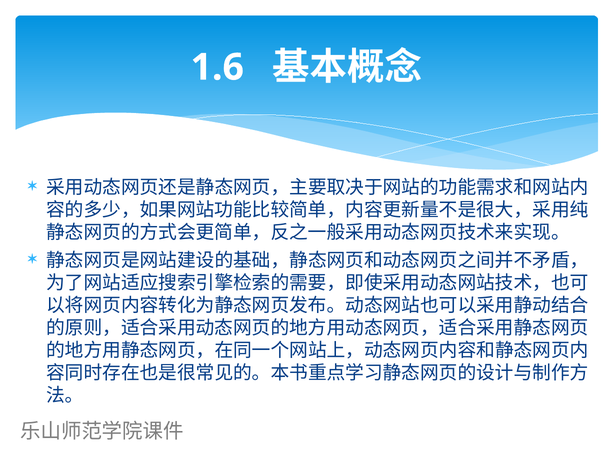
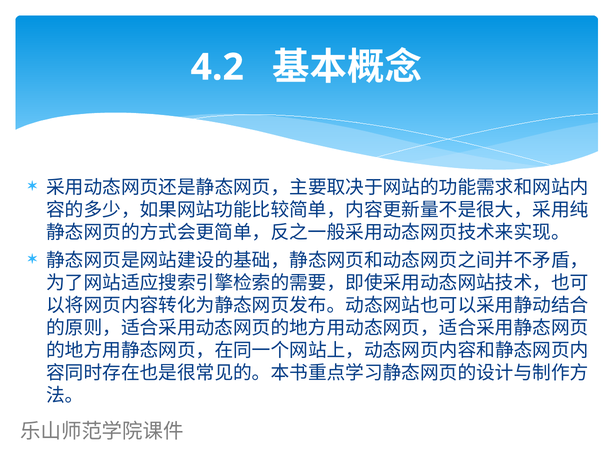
1.6: 1.6 -> 4.2 (217, 67)
